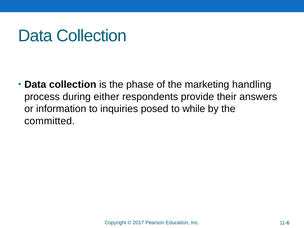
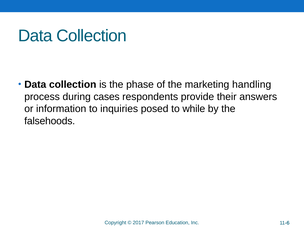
either: either -> cases (107, 97)
committed: committed -> falsehoods (50, 121)
